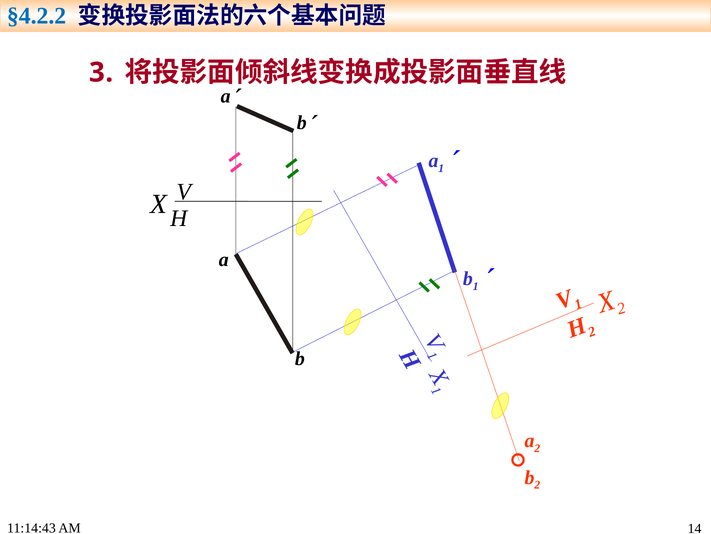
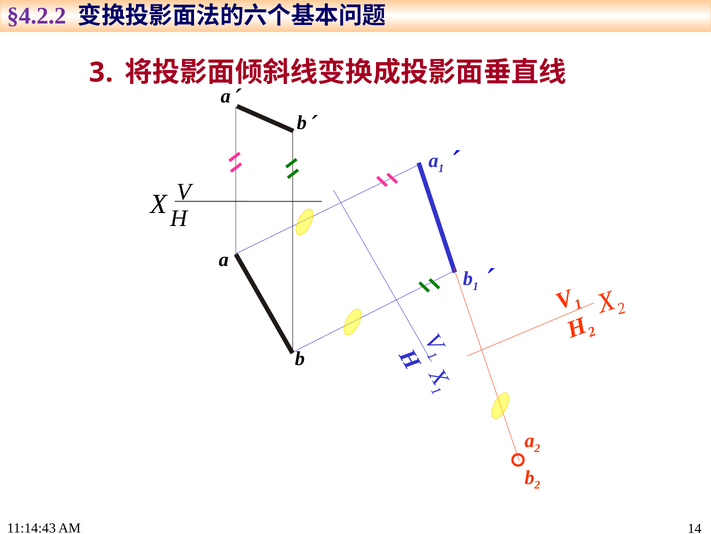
§4.2.2 colour: blue -> purple (37, 16)
